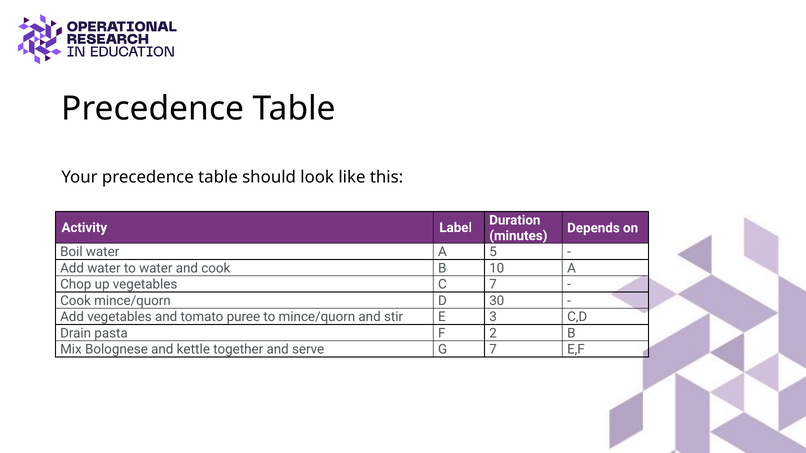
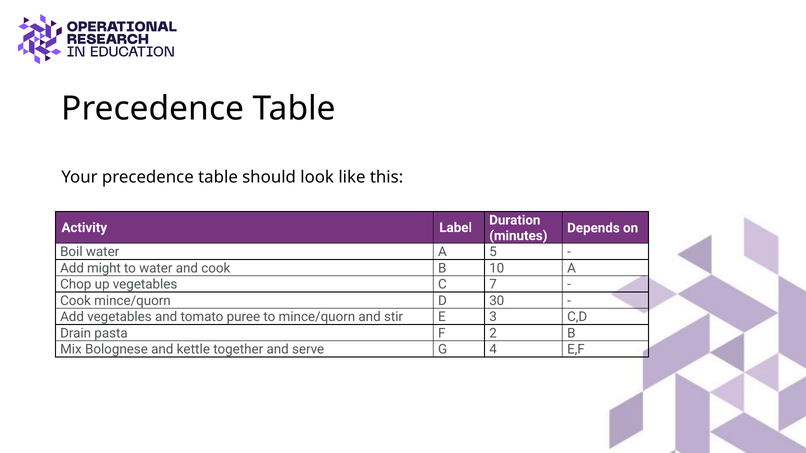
Add water: water -> might (104, 268)
G 7: 7 -> 4 (493, 350)
